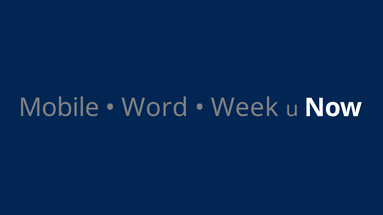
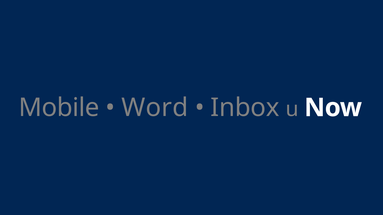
Week: Week -> Inbox (245, 108)
